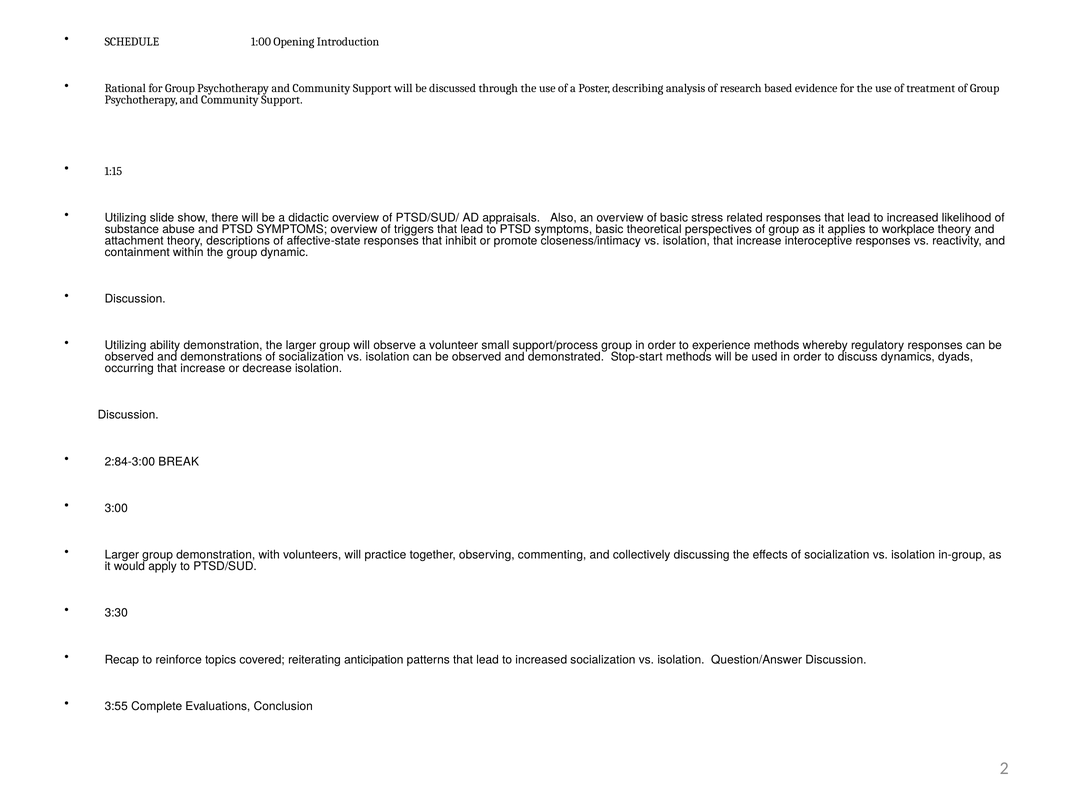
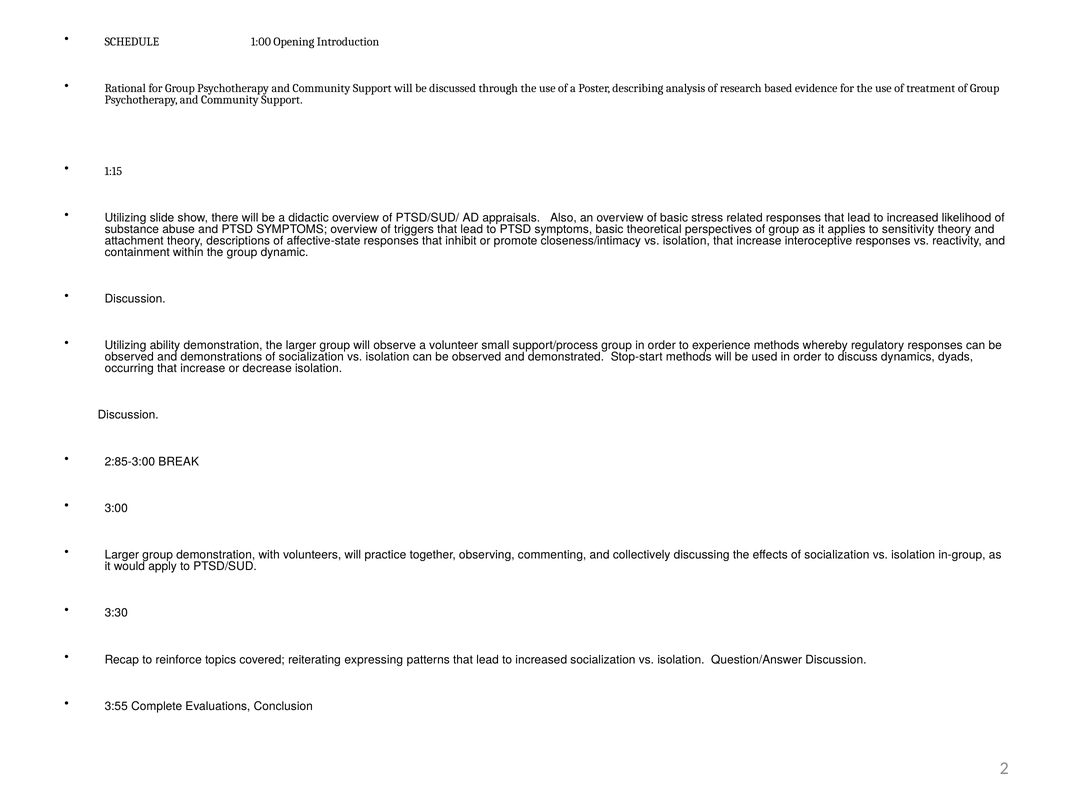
workplace: workplace -> sensitivity (908, 229)
2:84-3:00: 2:84-3:00 -> 2:85-3:00 (130, 461)
anticipation: anticipation -> expressing (374, 659)
